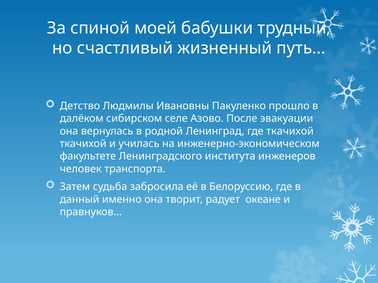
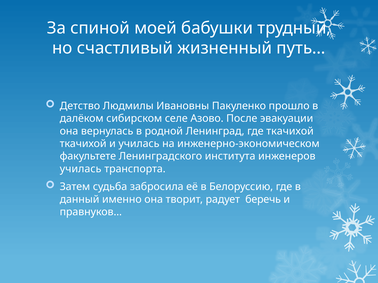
человек: человек -> училась (81, 169)
океане: океане -> беречь (263, 200)
